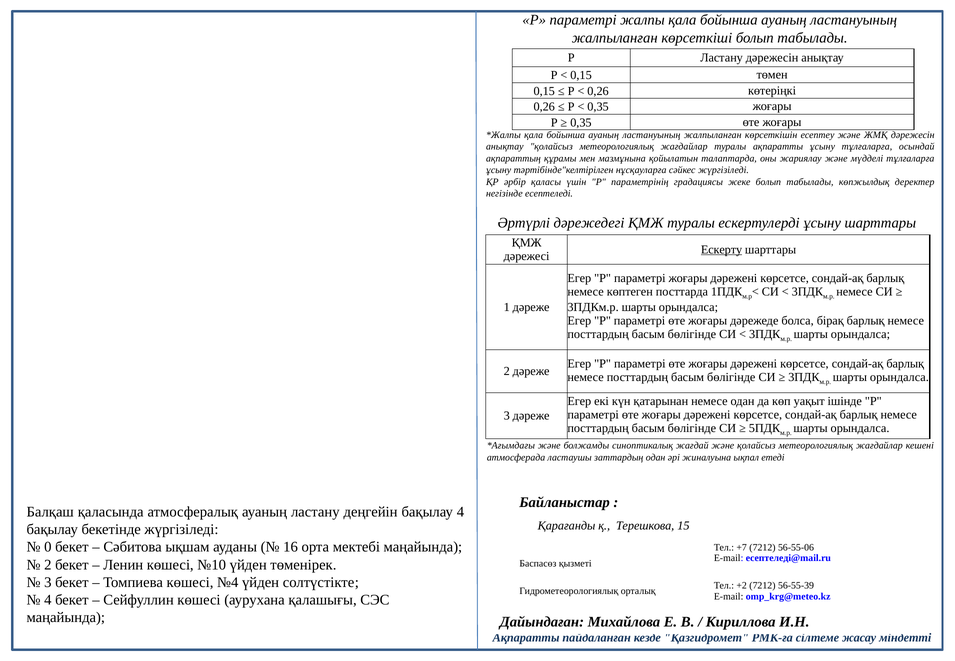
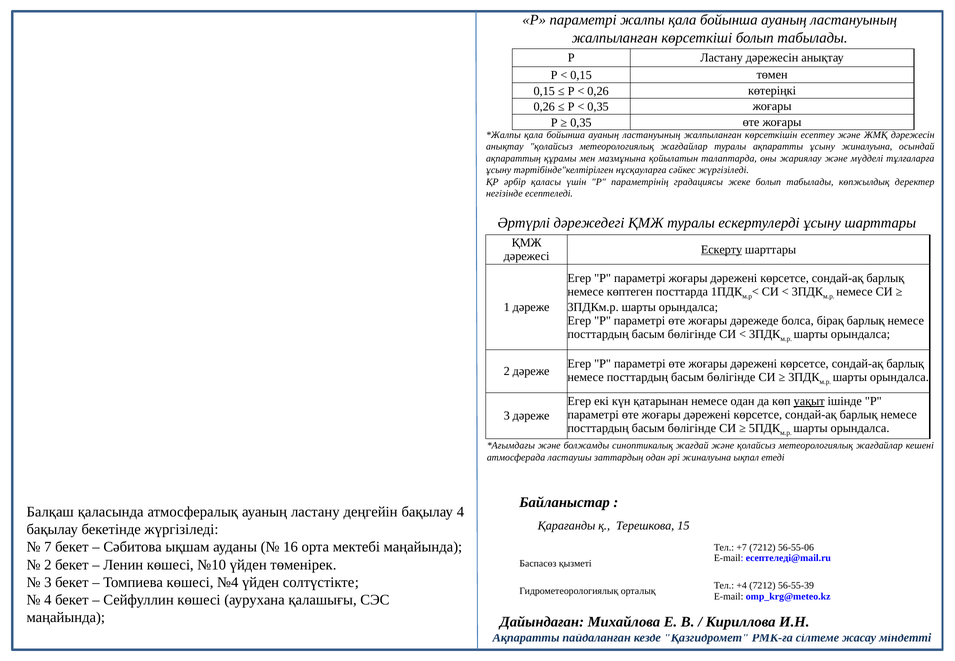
ұсыну тұлғаларға: тұлғаларға -> жиналуына (867, 147)
уақыт underline: none -> present (809, 401)
0: 0 -> 7 (48, 547)
+2: +2 -> +4 (742, 586)
